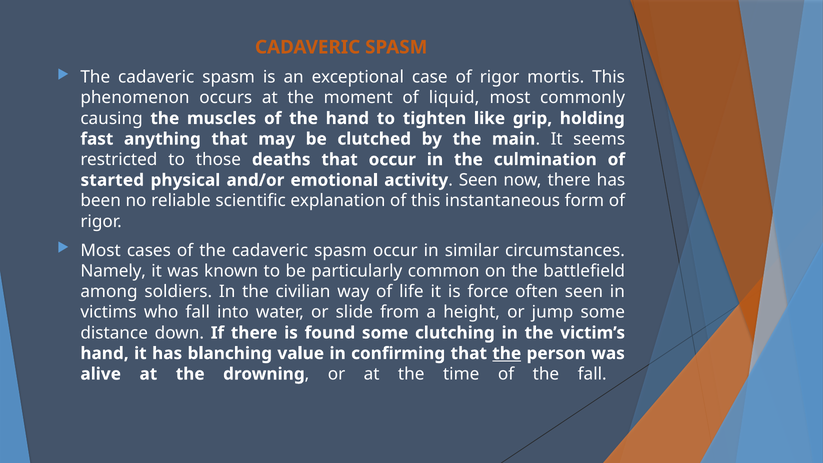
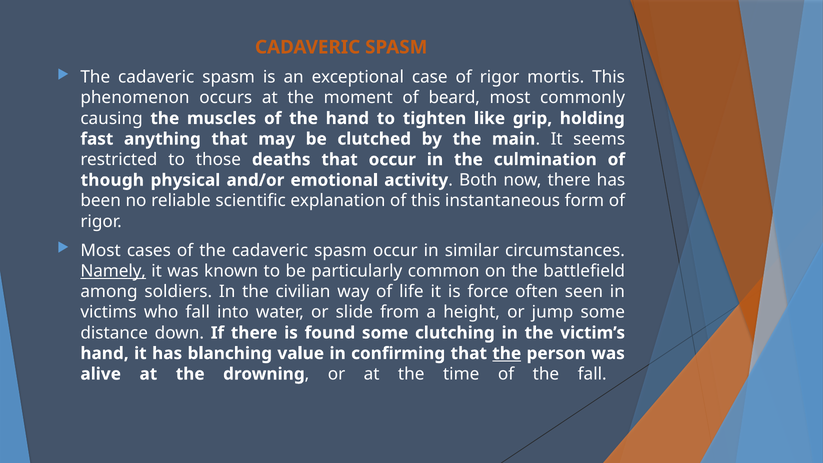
liquid: liquid -> beard (454, 98)
started: started -> though (112, 180)
Seen: Seen -> Both (478, 180)
Namely underline: none -> present (113, 271)
